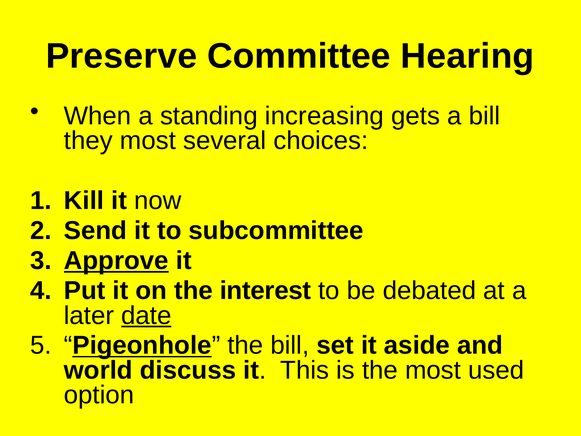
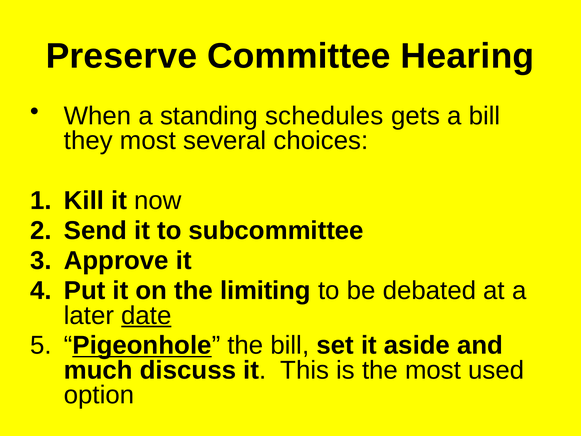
increasing: increasing -> schedules (324, 116)
Approve underline: present -> none (116, 261)
interest: interest -> limiting (265, 291)
world: world -> much (98, 370)
